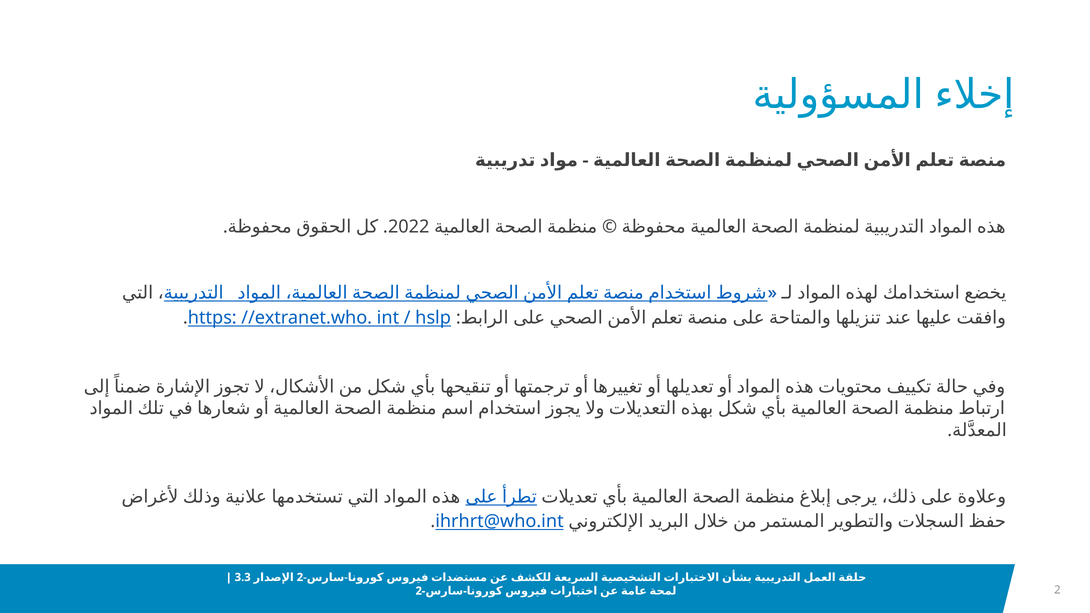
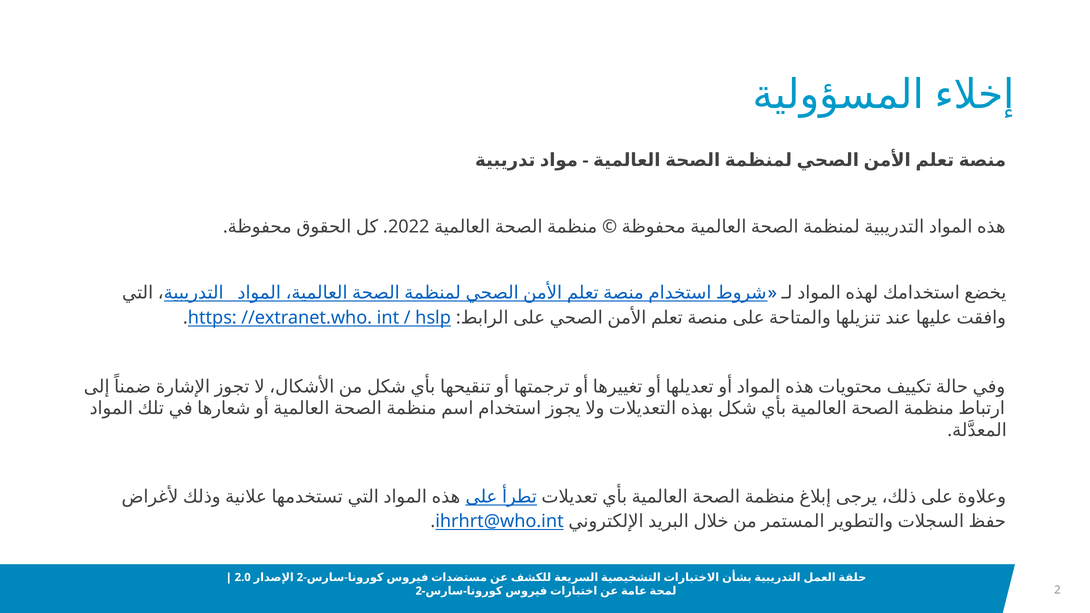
3.3: 3.3 -> 2.0 (243, 577)
